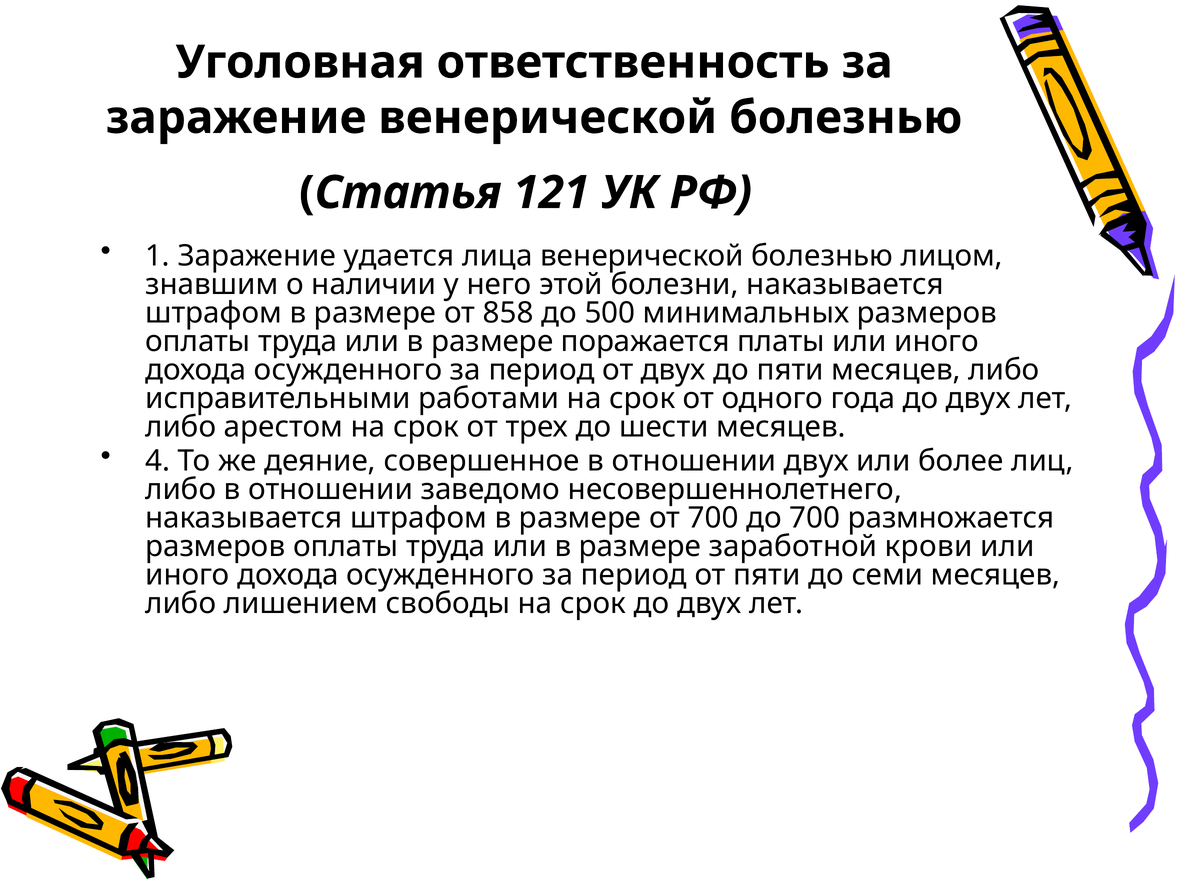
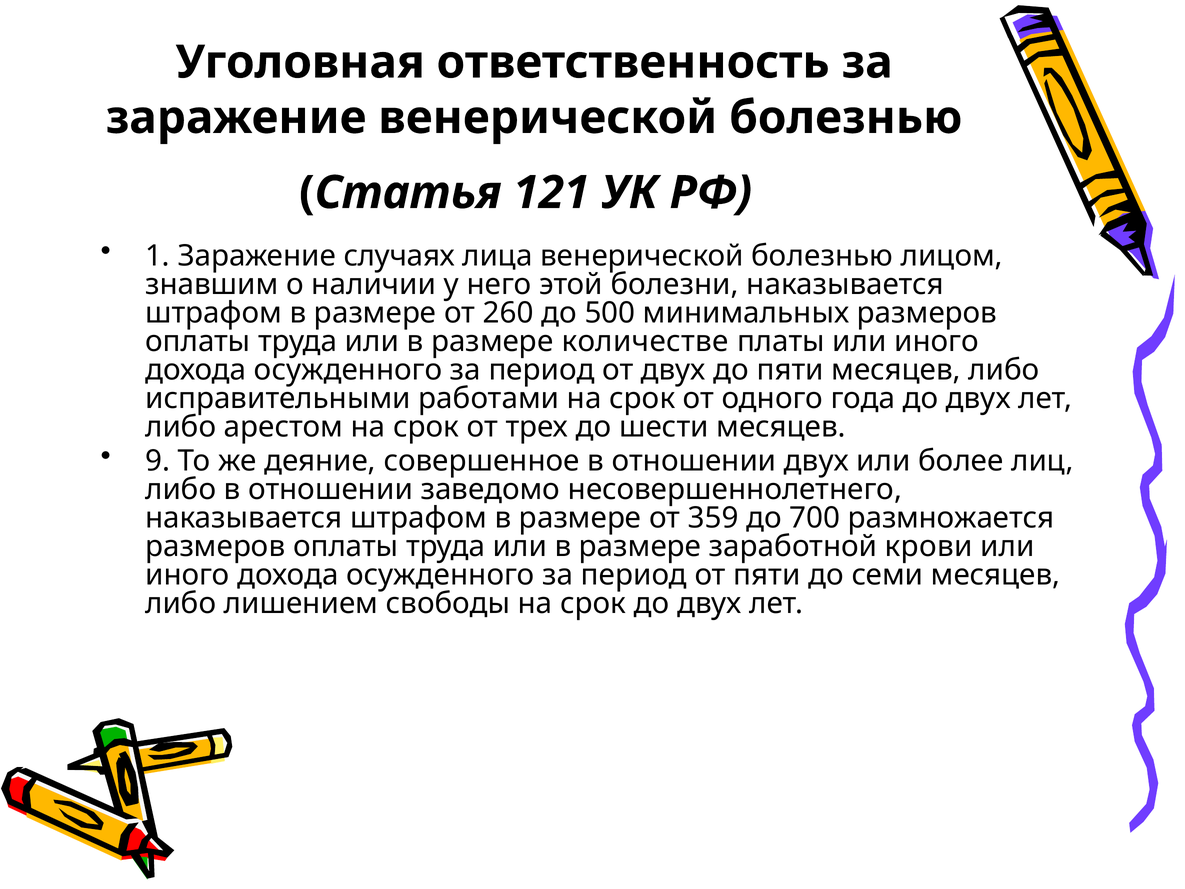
удается: удается -> случаях (399, 256)
858: 858 -> 260 (508, 313)
поражается: поражается -> количестве (645, 341)
4: 4 -> 9 (158, 461)
от 700: 700 -> 359 (713, 518)
